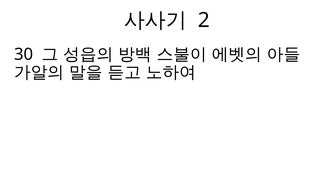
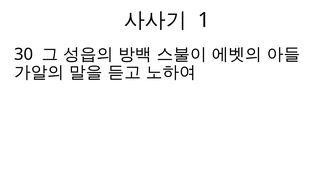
2: 2 -> 1 (204, 20)
